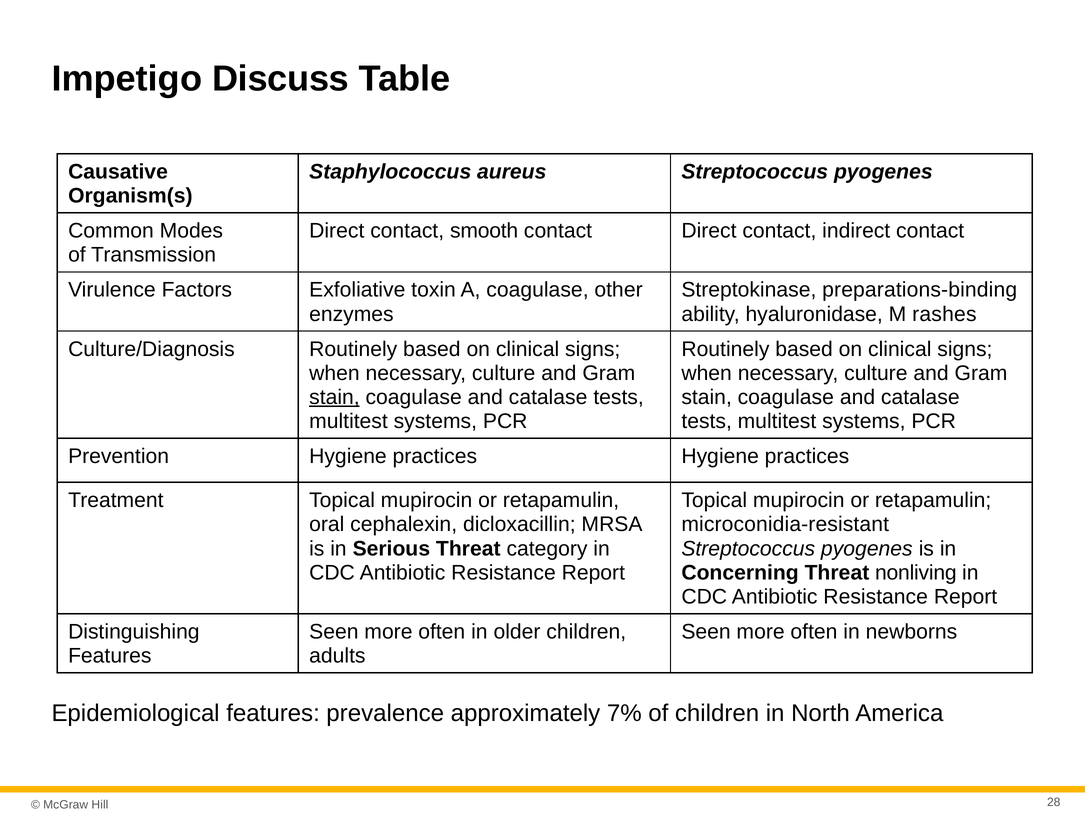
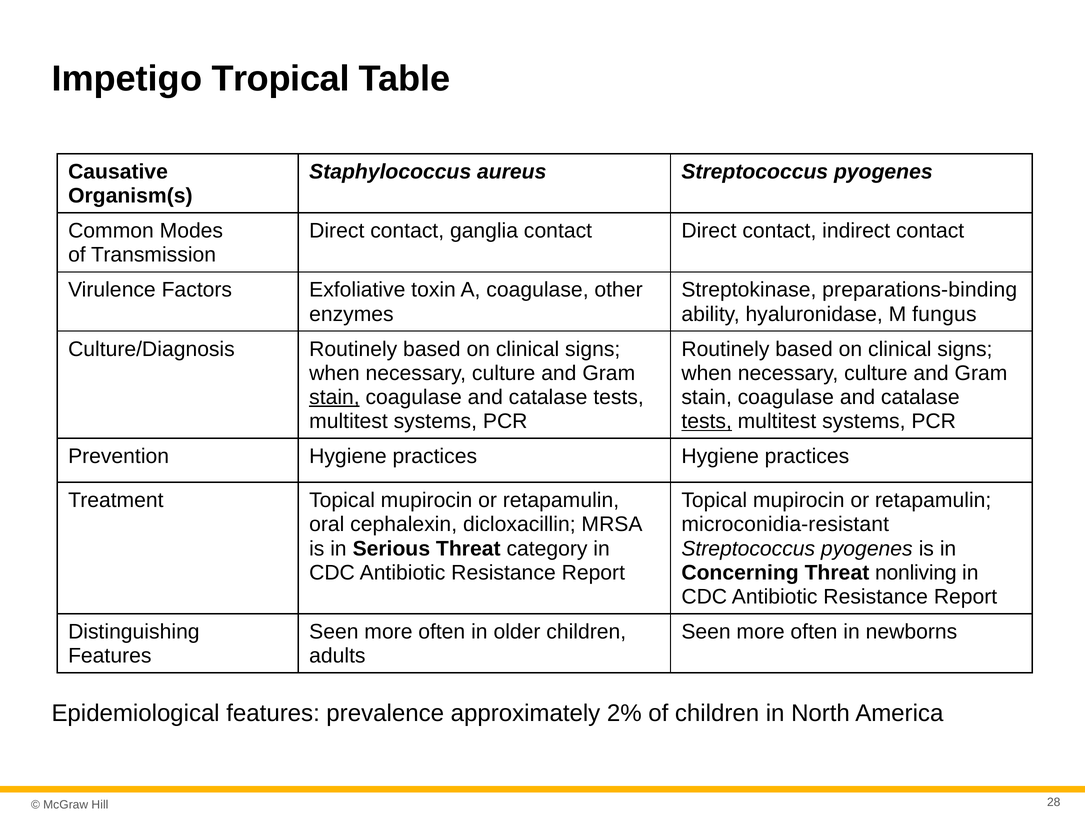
Discuss: Discuss -> Tropical (281, 79)
smooth: smooth -> ganglia (484, 231)
rashes: rashes -> fungus (944, 314)
tests underline: none -> present (707, 421)
7%: 7% -> 2% (624, 713)
